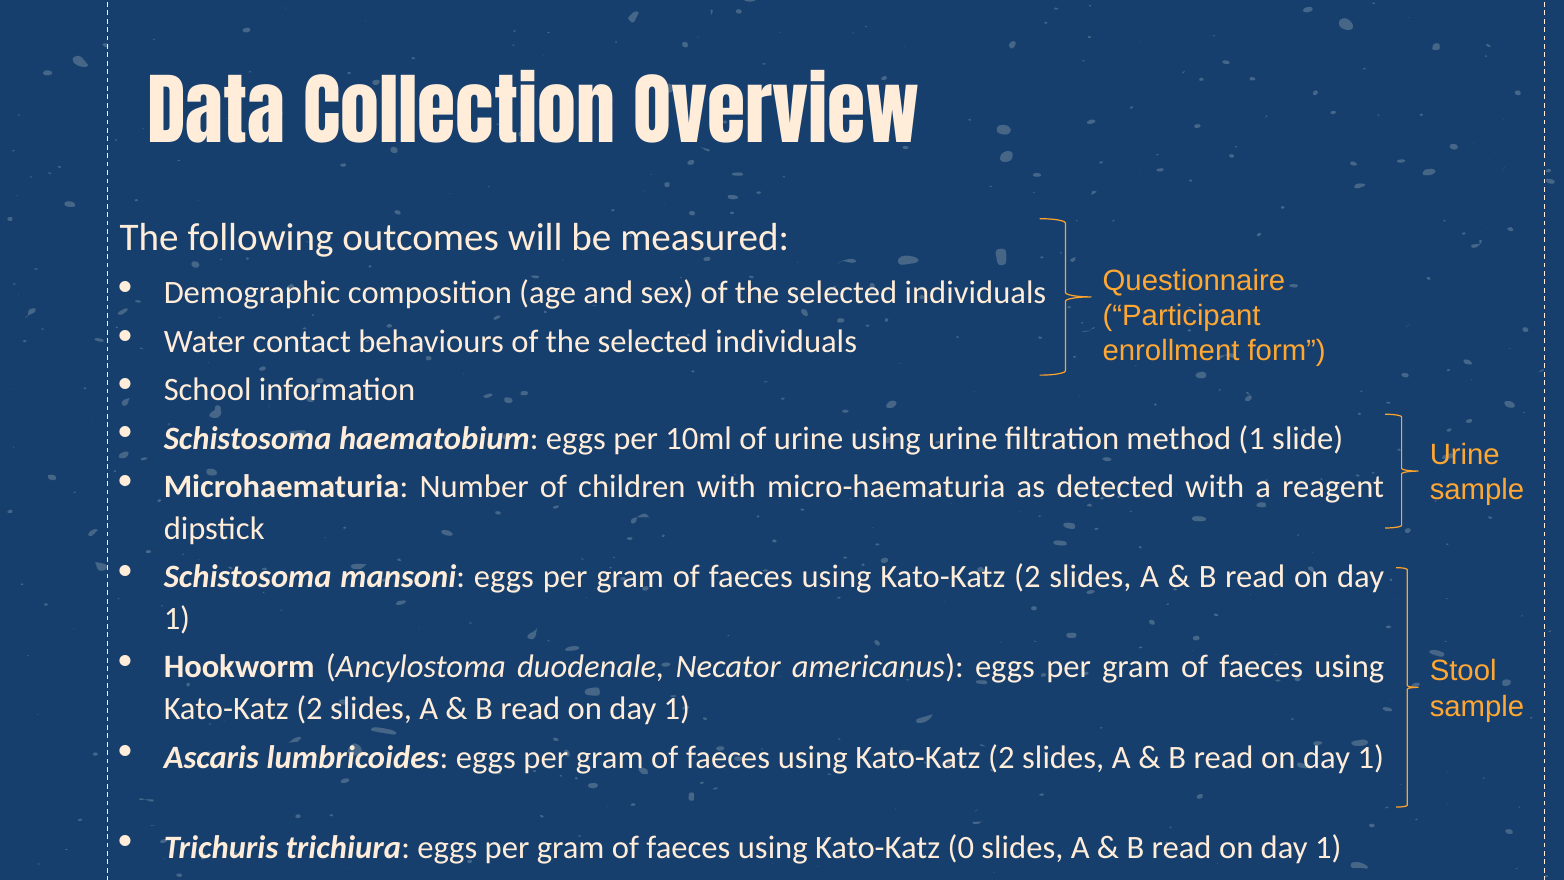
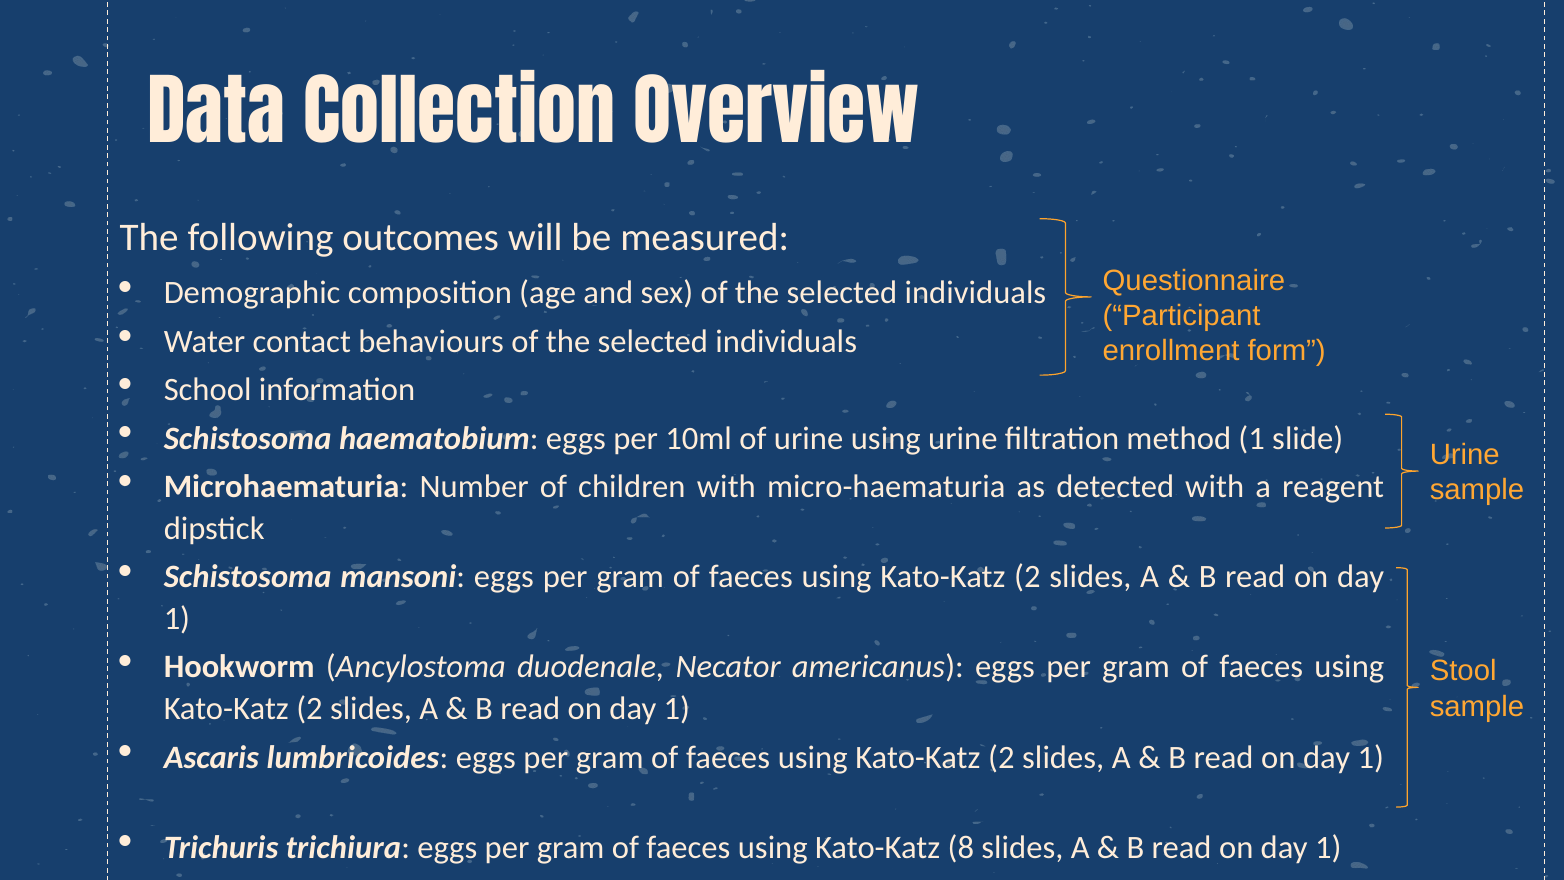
0: 0 -> 8 (961, 847)
